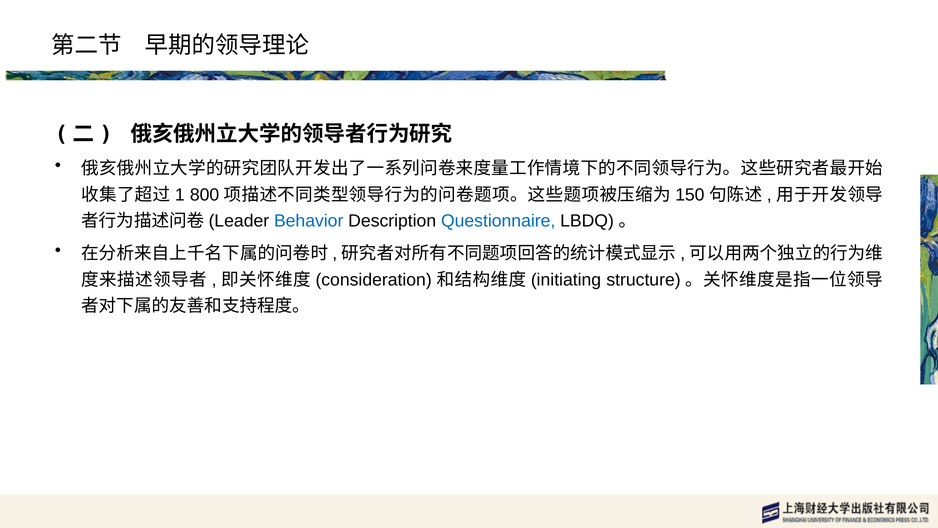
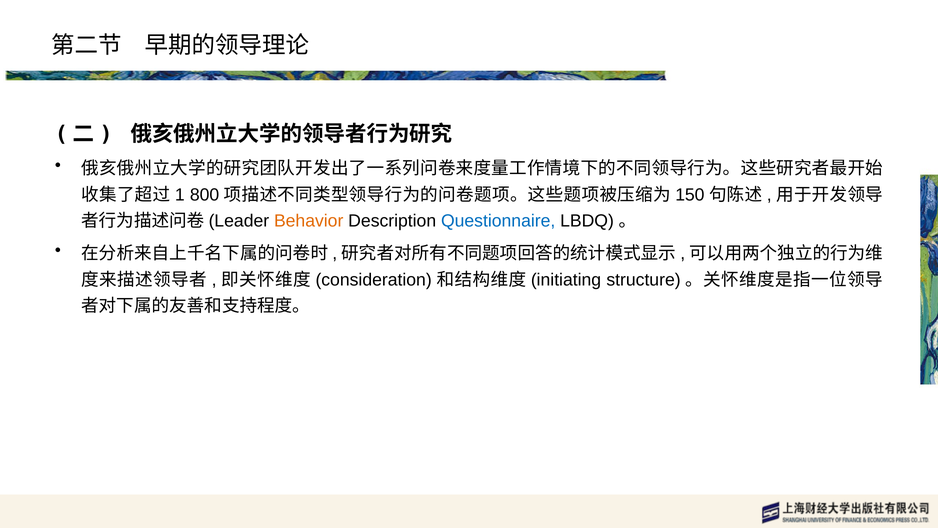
Behavior colour: blue -> orange (309, 221)
